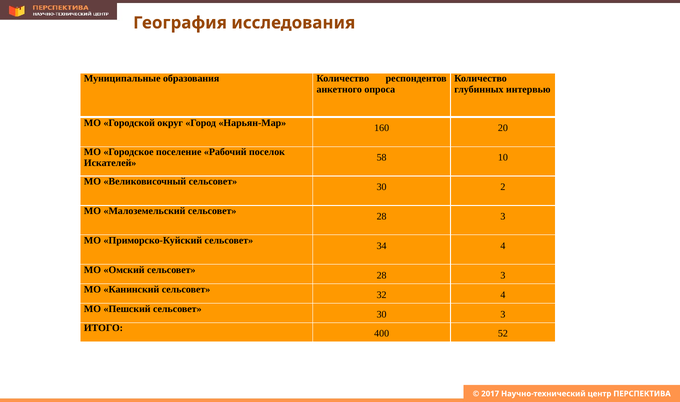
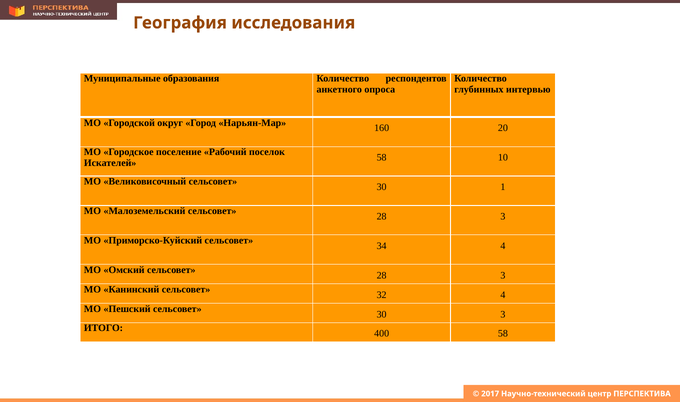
2: 2 -> 1 (503, 187)
400 52: 52 -> 58 (503, 333)
